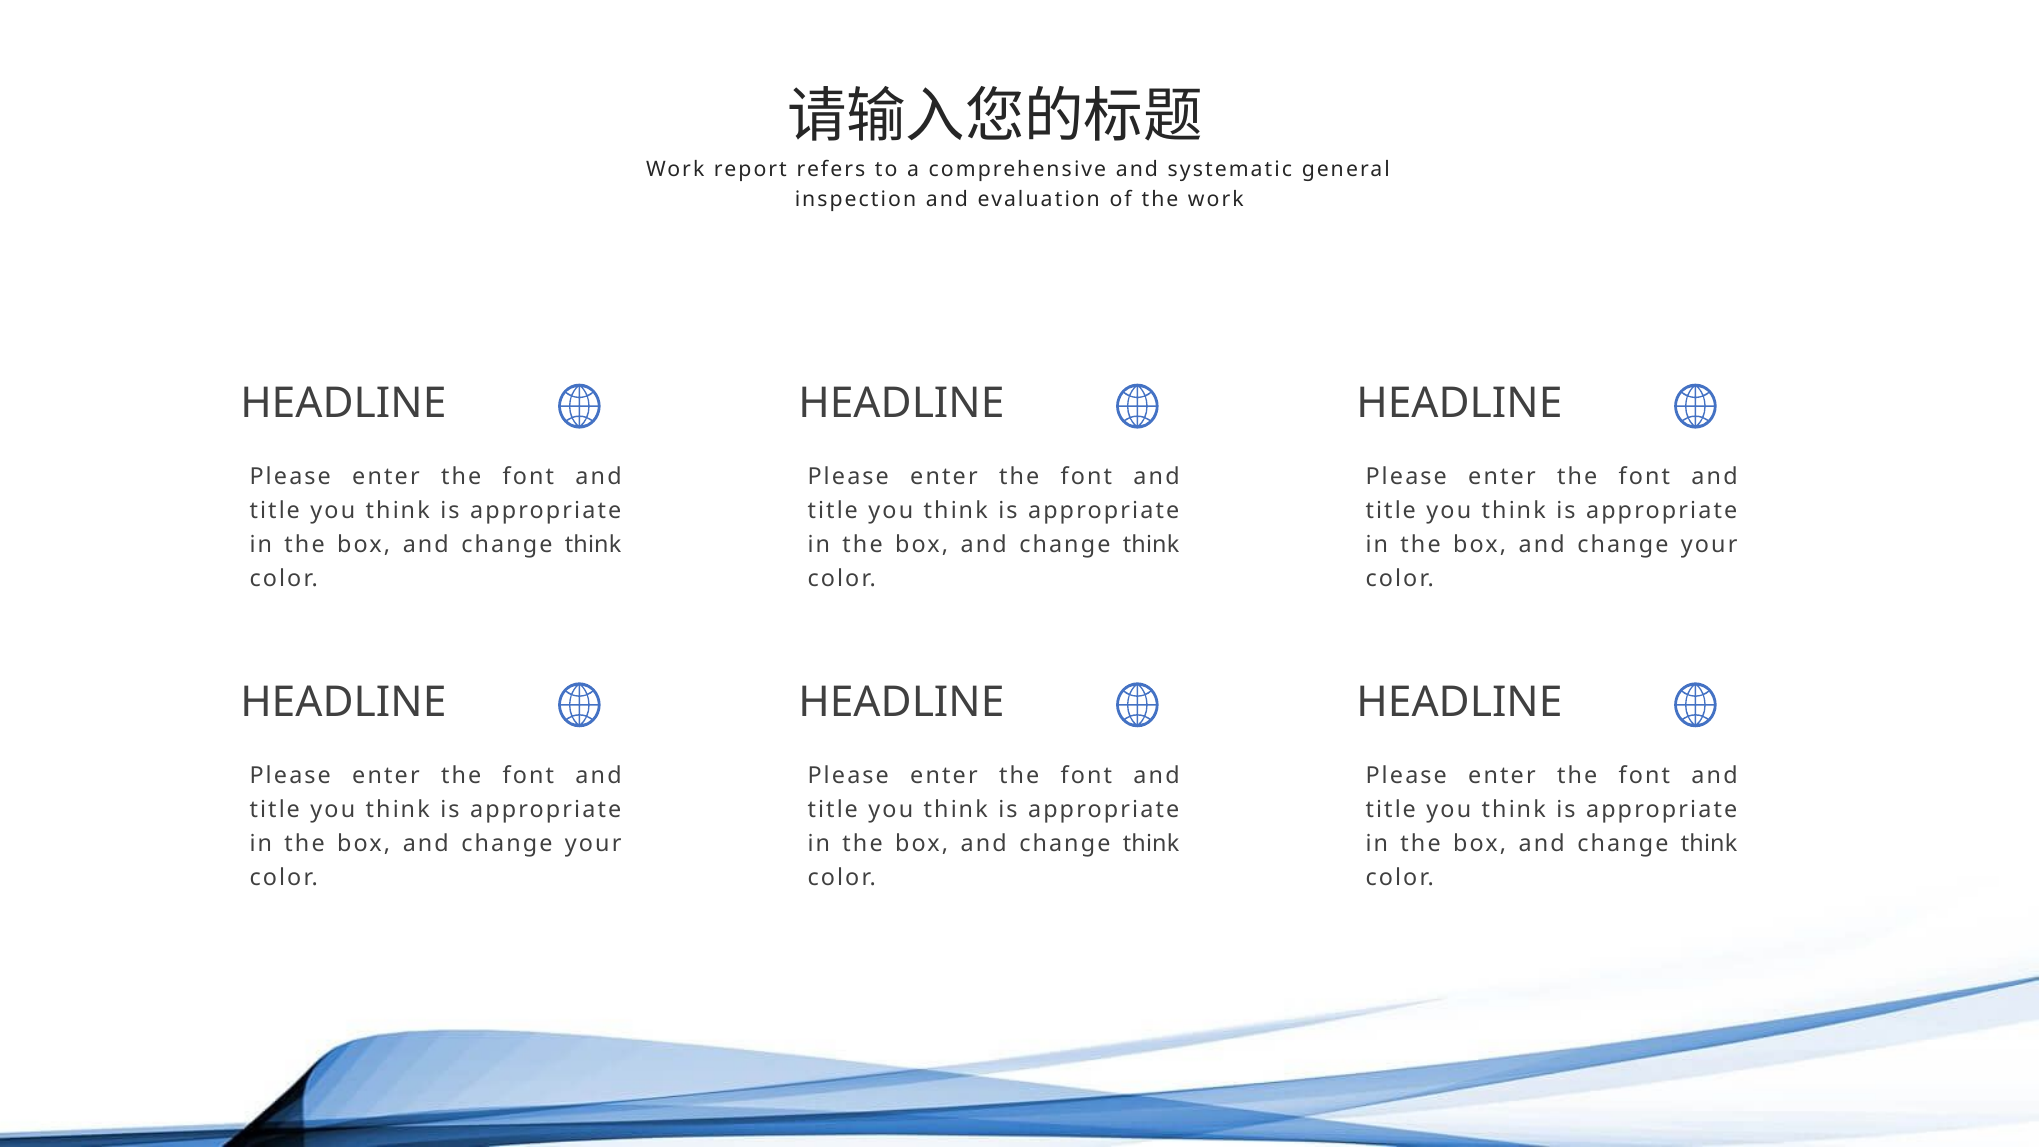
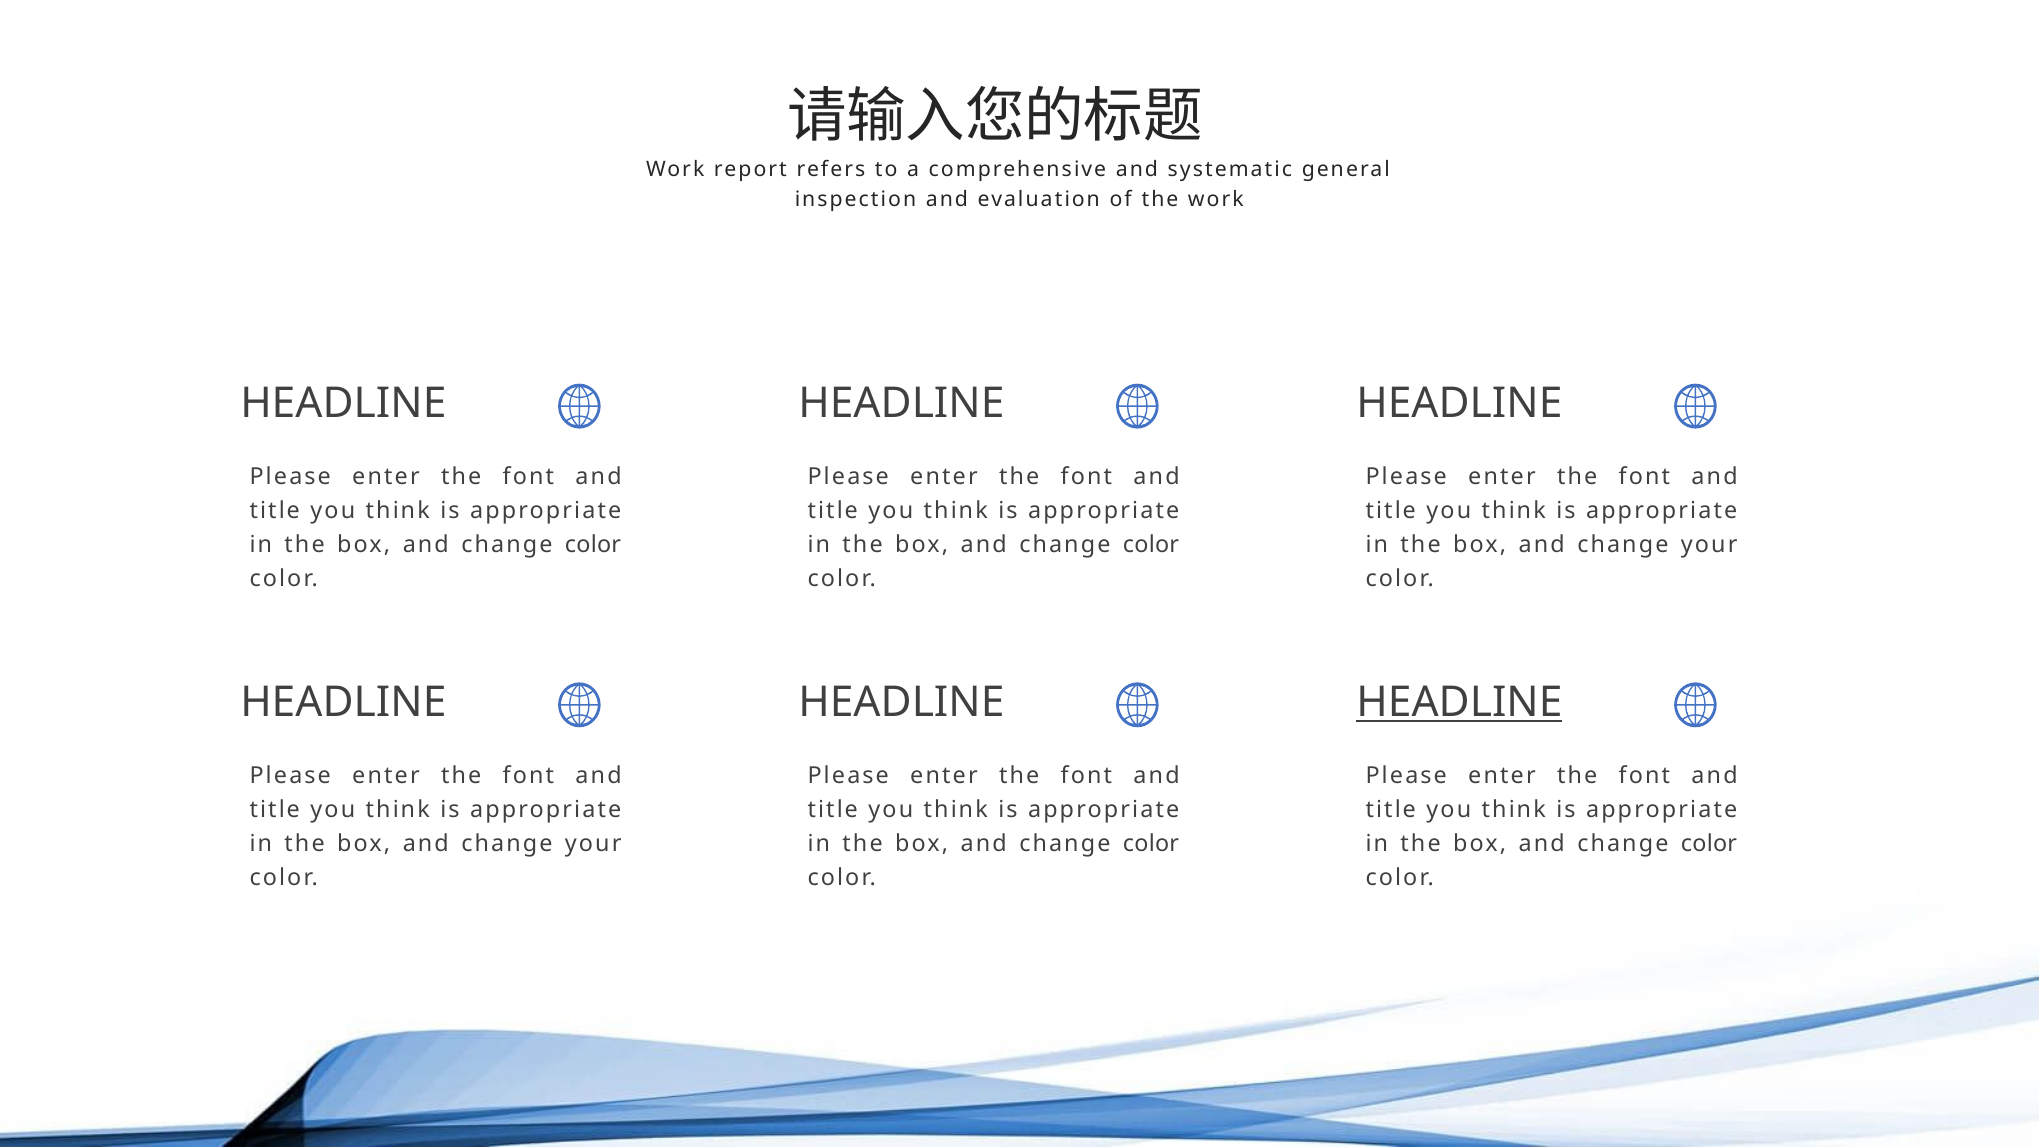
think: think -> color (593, 545)
think: think -> color (1151, 545)
HEADLINE underline: none -> present (1459, 703)
think: think -> color (1151, 843)
think: think -> color (1709, 843)
